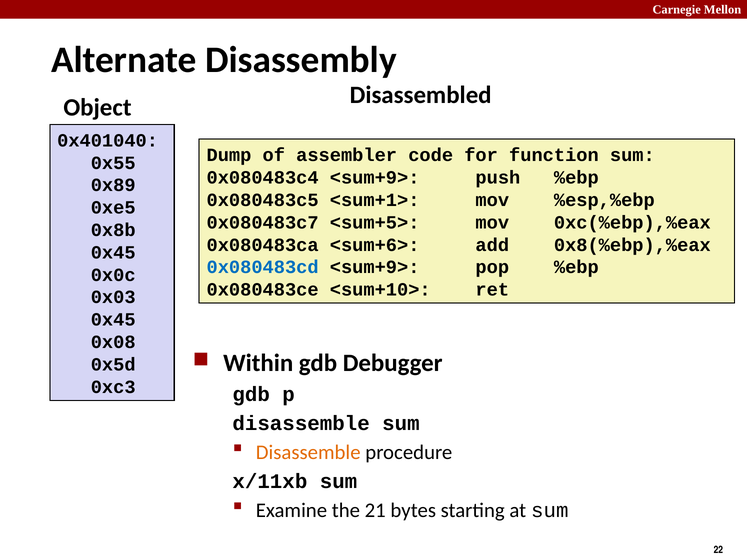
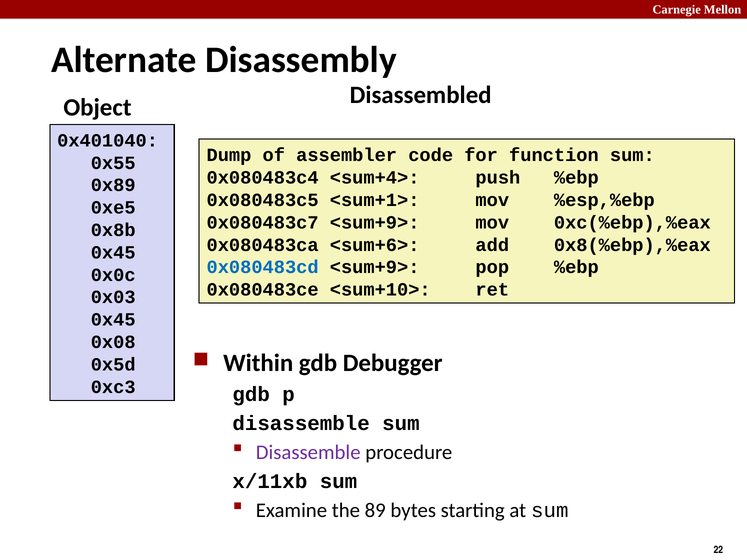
0x080483c4 <sum+9>: <sum+9> -> <sum+4> (375, 178)
0x080483c7 <sum+5>: <sum+5> -> <sum+9> (375, 223)
Disassemble colour: orange -> purple (308, 453)
21: 21 -> 89 (375, 511)
